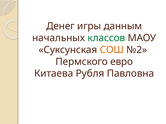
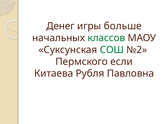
данным: данным -> больше (123, 26)
СОШ colour: orange -> green (112, 50)
евро: евро -> если (122, 62)
